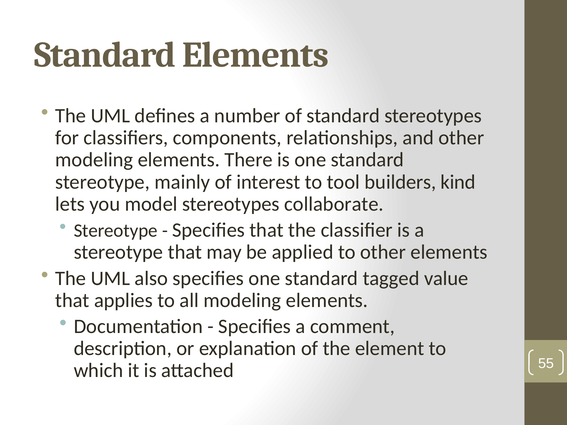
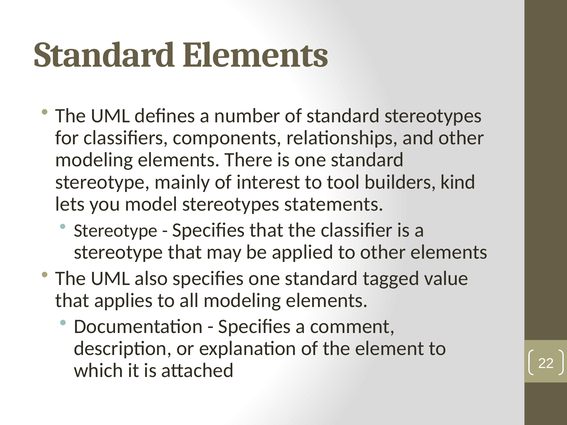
collaborate: collaborate -> statements (334, 204)
55: 55 -> 22 (546, 364)
